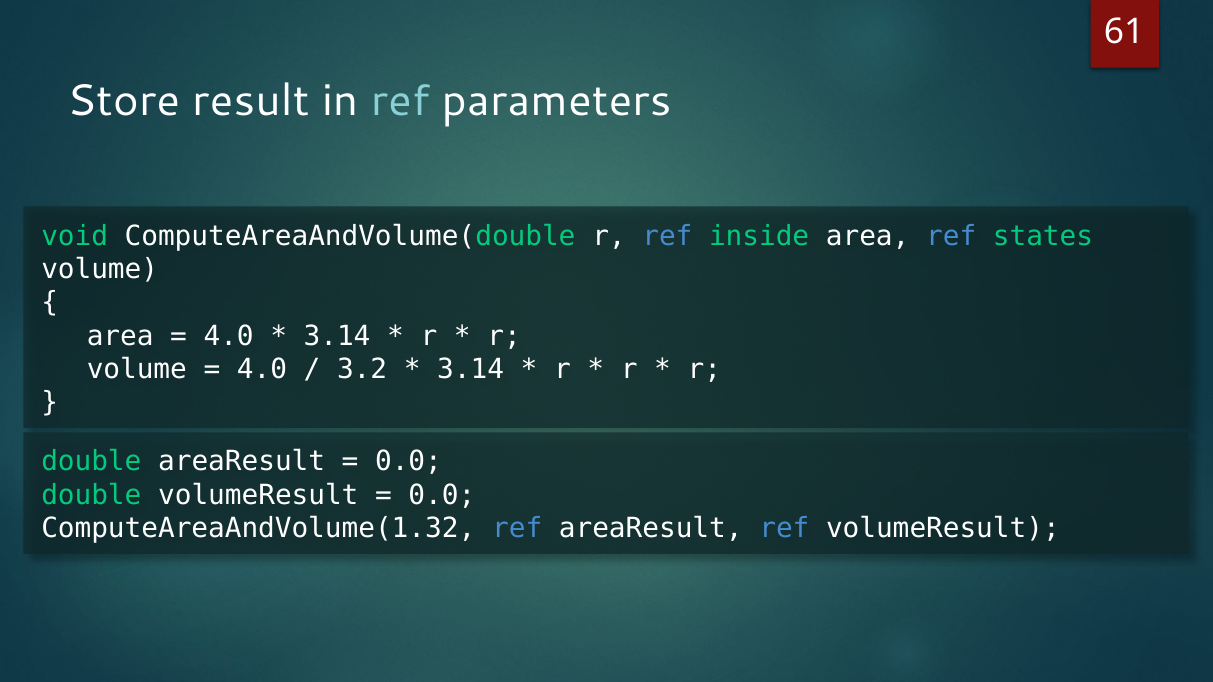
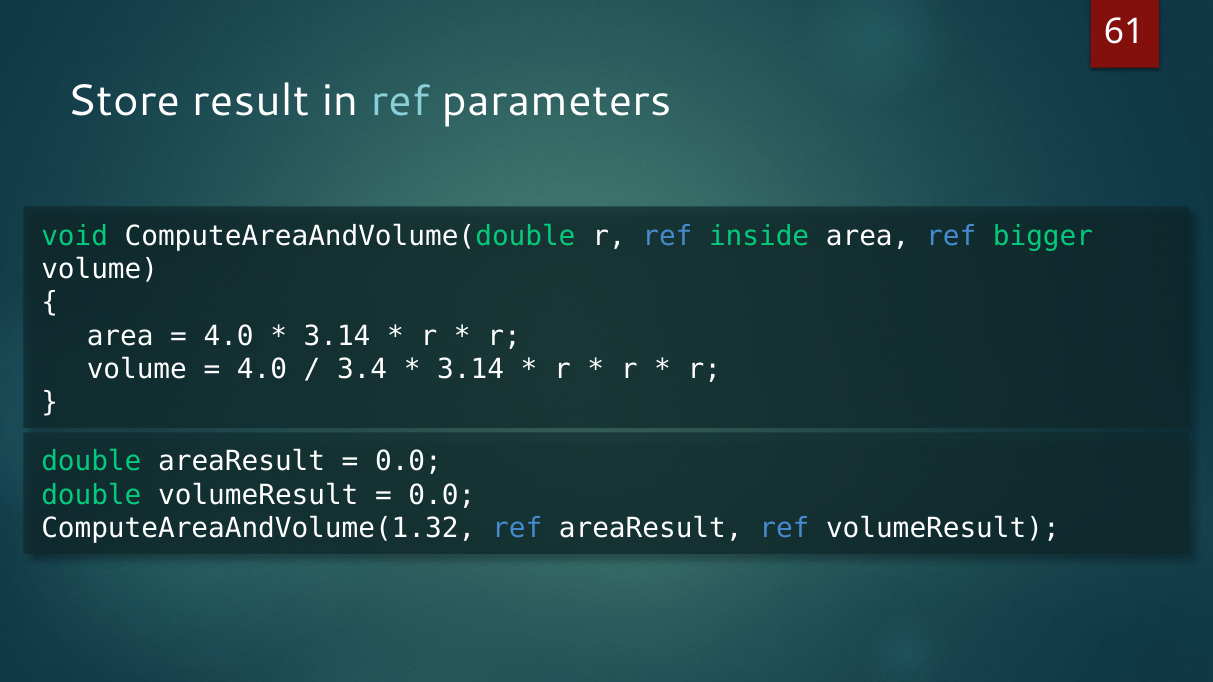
states: states -> bigger (1043, 236)
3.2: 3.2 -> 3.4 (362, 369)
